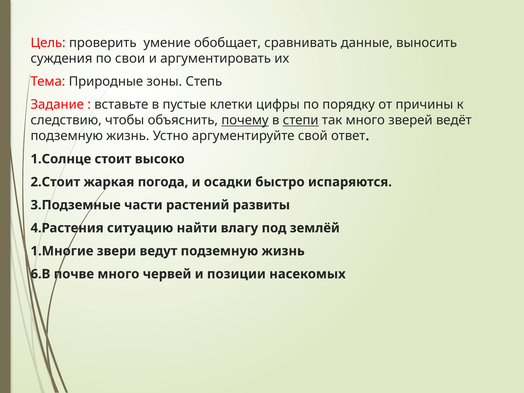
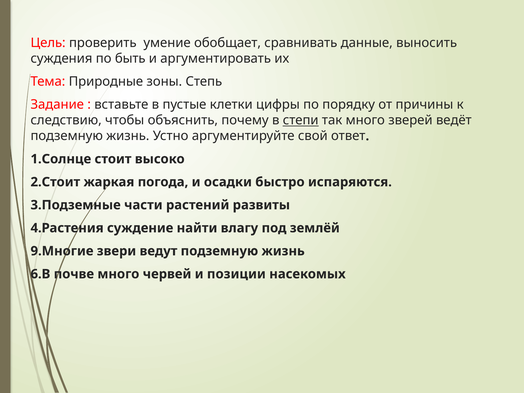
свои: свои -> быть (130, 59)
почему underline: present -> none (245, 120)
ситуацию: ситуацию -> суждение (140, 228)
1.Многие: 1.Многие -> 9.Многие (62, 251)
